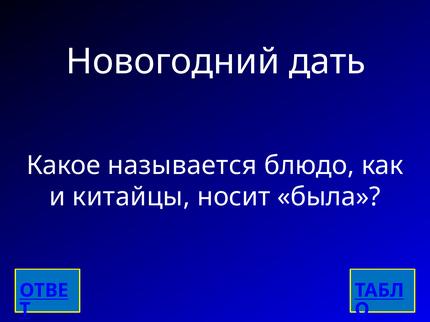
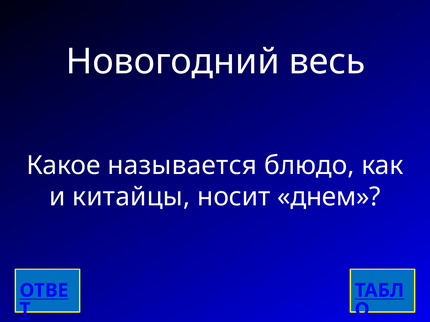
дать: дать -> весь (327, 62)
была: была -> днем (329, 197)
